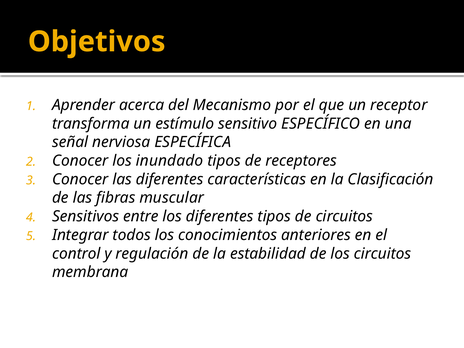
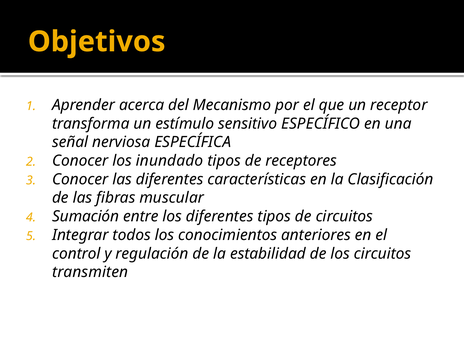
Sensitivos: Sensitivos -> Sumación (86, 216)
membrana: membrana -> transmiten (90, 272)
